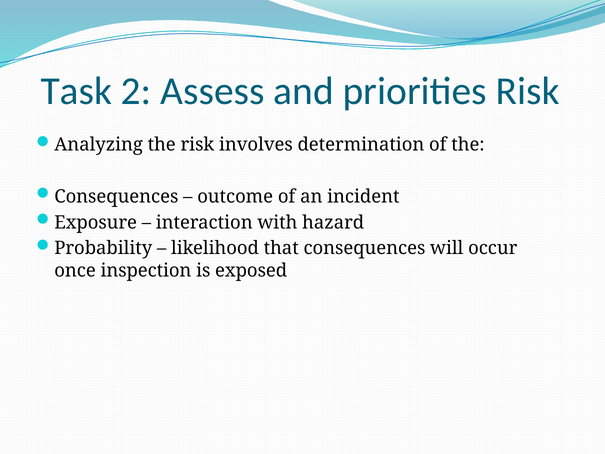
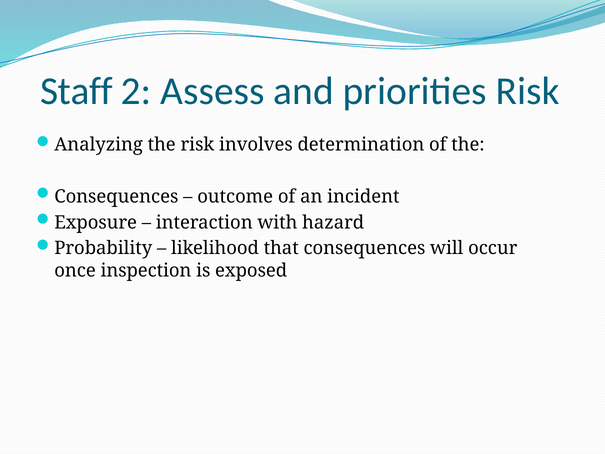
Task: Task -> Staff (76, 91)
